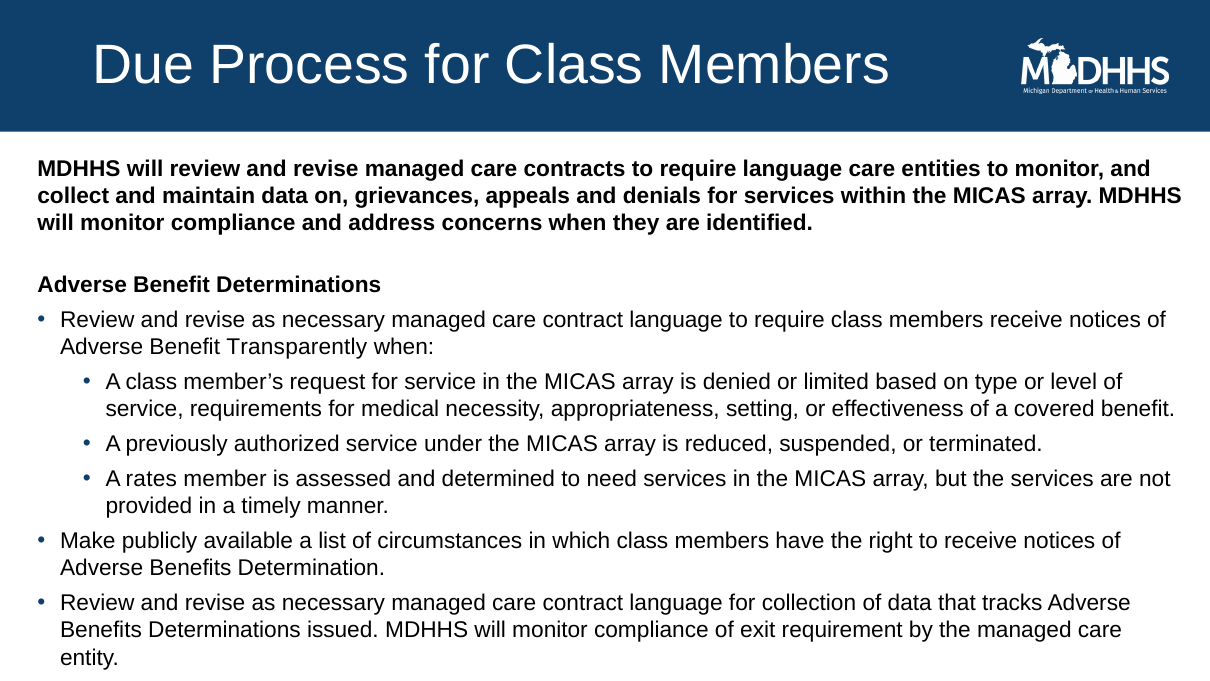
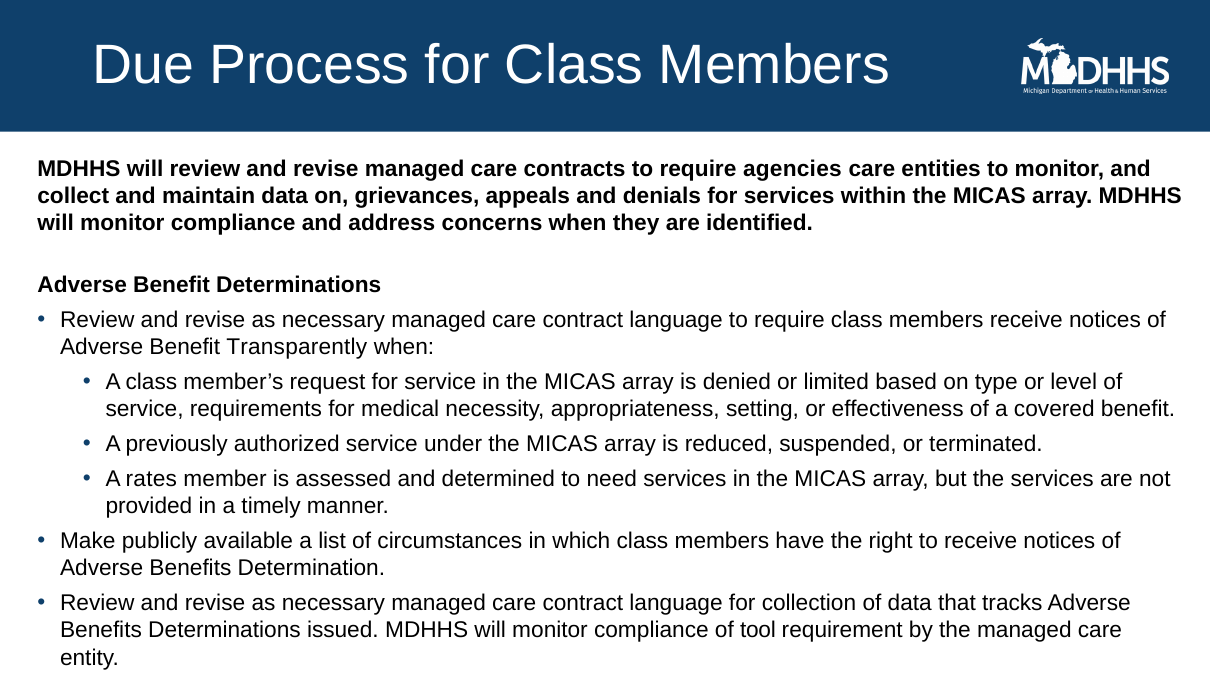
require language: language -> agencies (792, 169)
exit: exit -> tool (758, 630)
